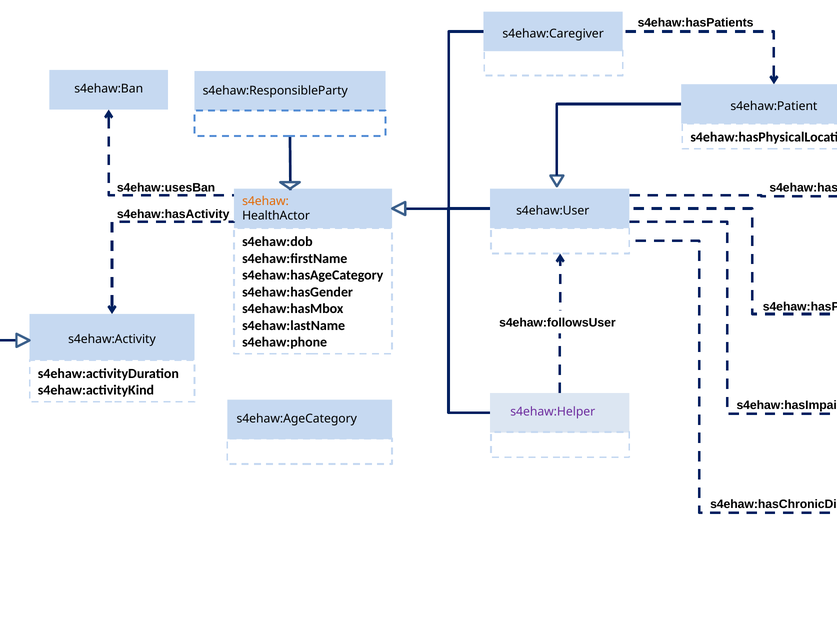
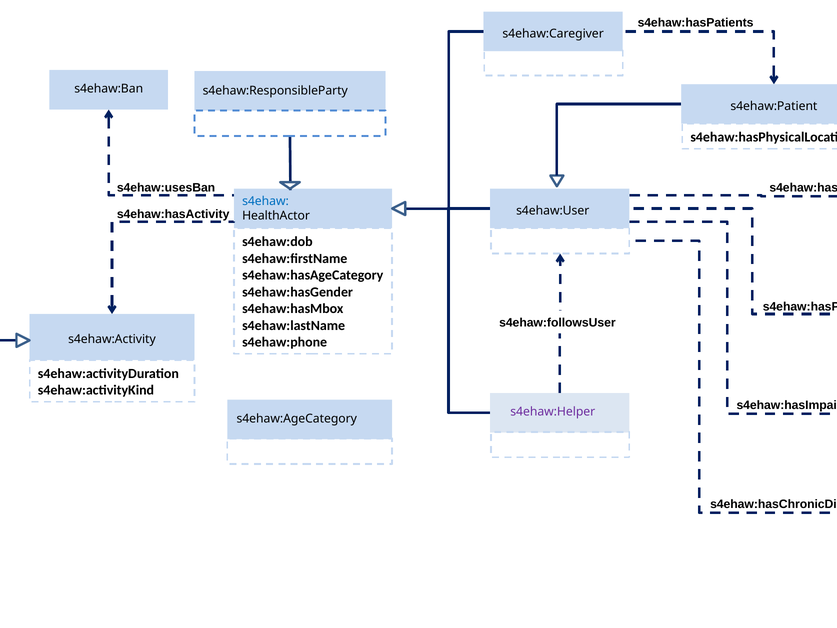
s4ehaw colour: orange -> blue (265, 201)
